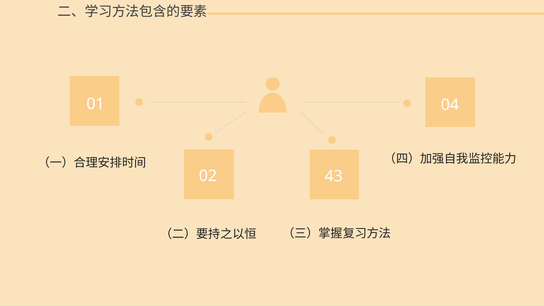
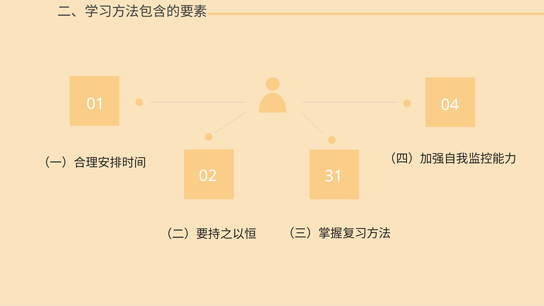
43: 43 -> 31 (334, 176)
